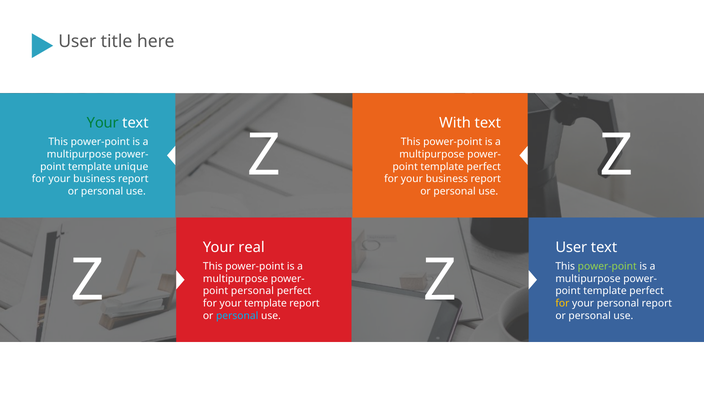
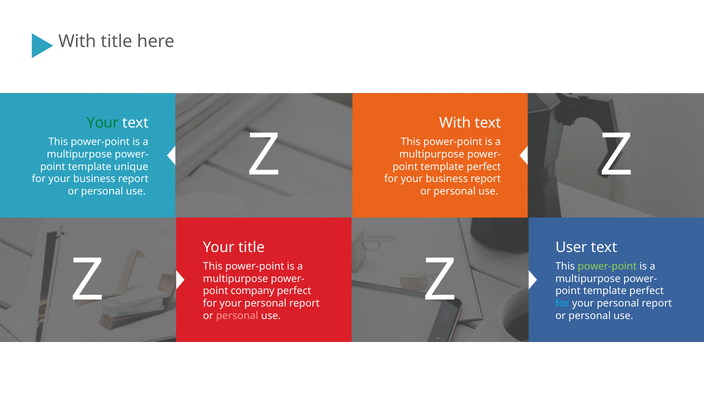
User: User -> With (77, 41)
Your real: real -> title (252, 247)
personal: personal -> company (253, 291)
template: template -> personal (265, 303)
for colour: yellow -> light blue (562, 303)
personal colour: light blue -> pink (237, 316)
